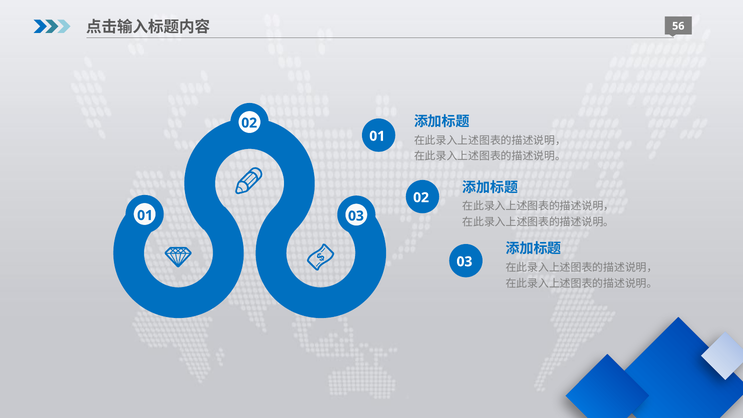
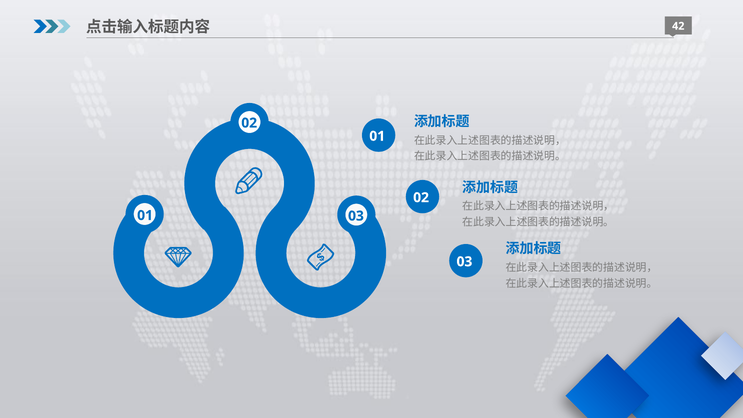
56: 56 -> 42 (678, 26)
